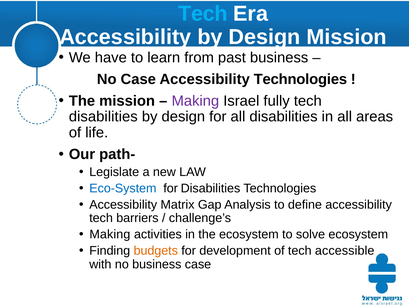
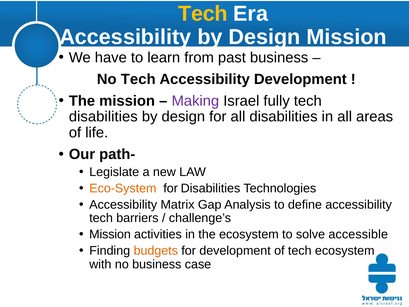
Tech colour: light blue -> yellow (203, 14)
No Case: Case -> Tech (138, 79)
Accessibility Technologies: Technologies -> Development (300, 79)
Eco-System colour: blue -> orange (123, 188)
Making: Making -> Mission (110, 234)
solve ecosystem: ecosystem -> accessible (358, 234)
tech accessible: accessible -> ecosystem (345, 251)
